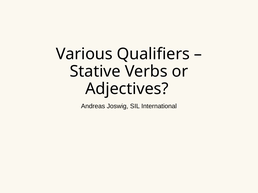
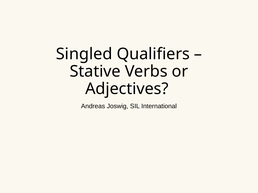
Various: Various -> Singled (84, 54)
